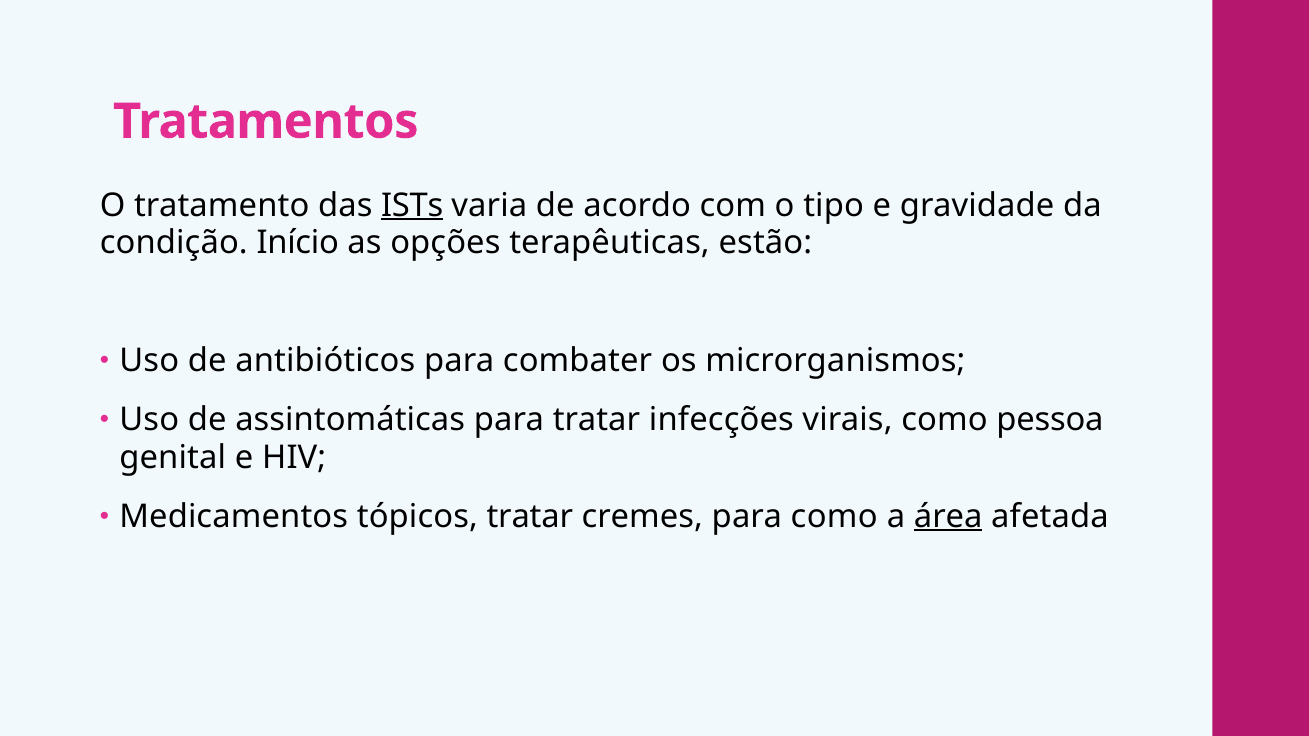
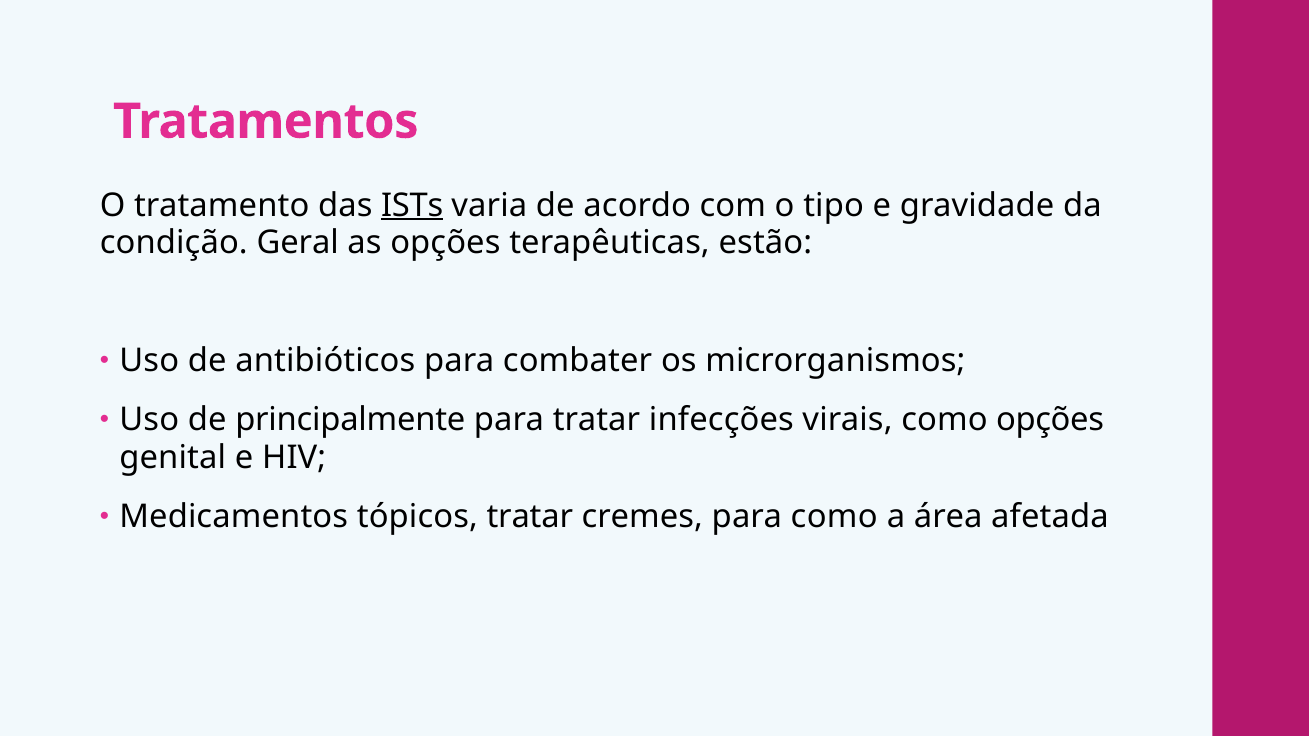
Início: Início -> Geral (298, 243)
assintomáticas: assintomáticas -> principalmente (350, 420)
como pessoa: pessoa -> opções (1050, 420)
área underline: present -> none (948, 517)
